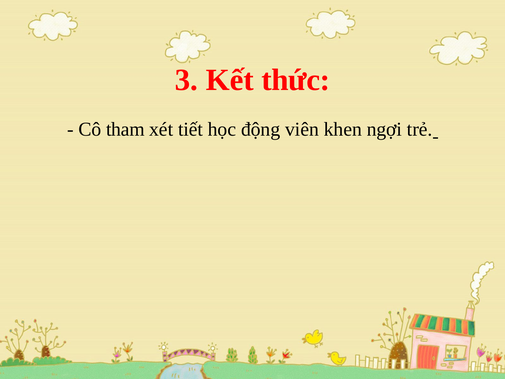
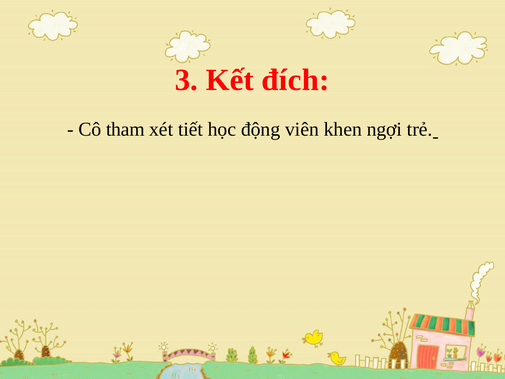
thức: thức -> đích (296, 80)
